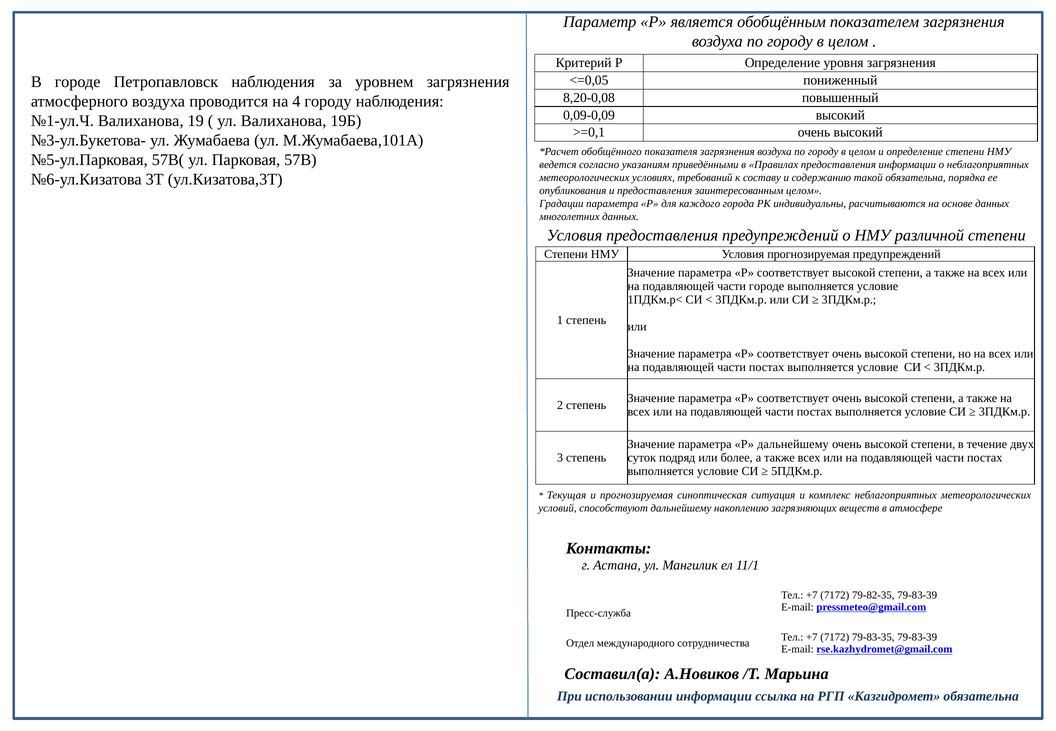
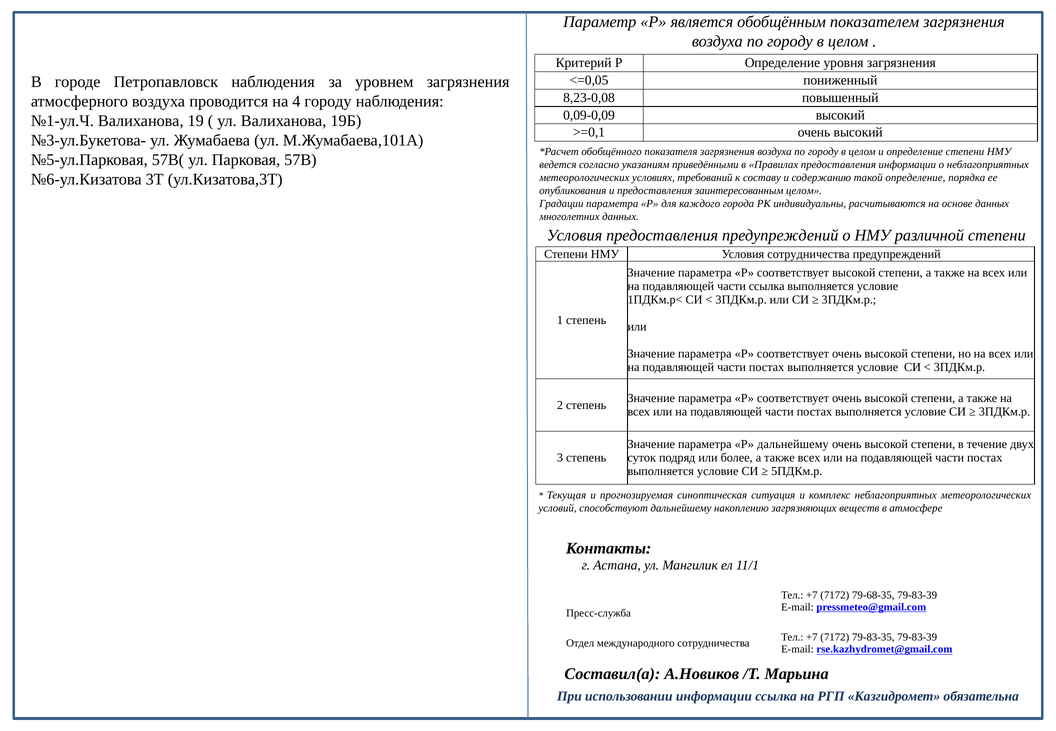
8,20-0,08: 8,20-0,08 -> 8,23-0,08 (589, 98)
такой обязательна: обязательна -> определение (915, 178)
Условия прогнозируемая: прогнозируемая -> сотрудничества (809, 254)
части городе: городе -> ссылка (767, 286)
79-82-35: 79-82-35 -> 79-68-35 (873, 595)
